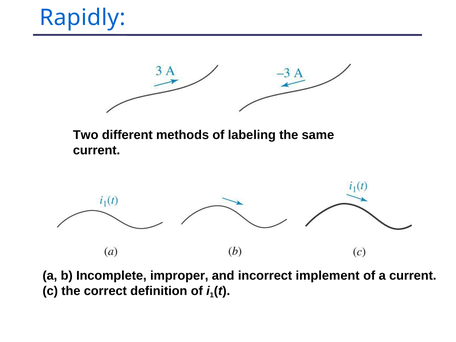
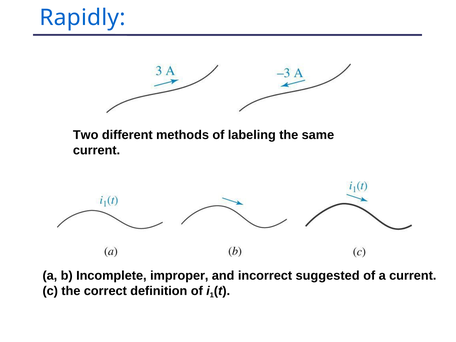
implement: implement -> suggested (328, 276)
